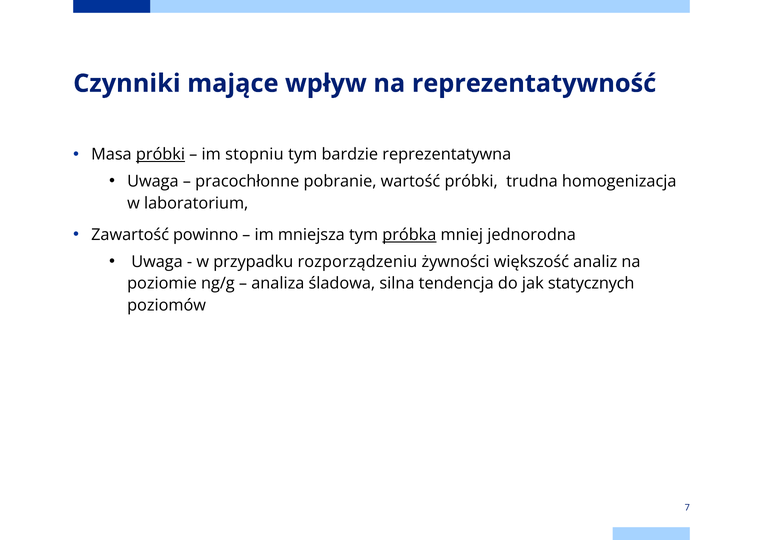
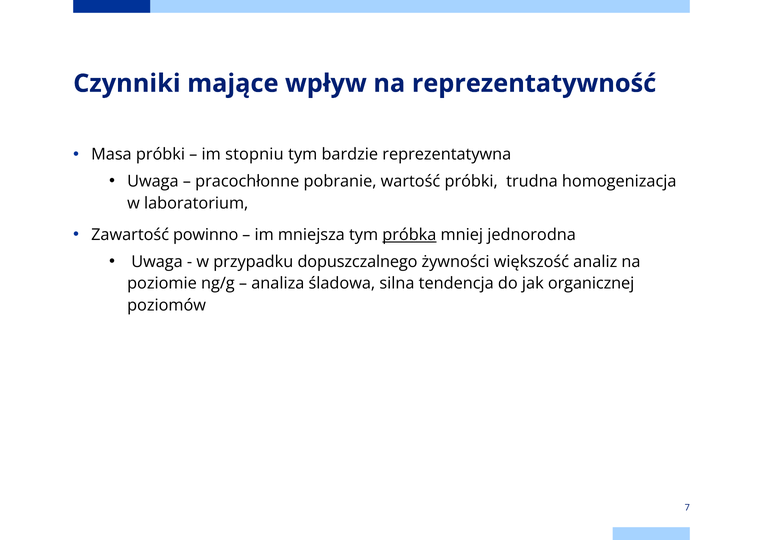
próbki underline: present -> none (160, 154)
rozporządzeniu: rozporządzeniu -> dopuszczalnego (358, 261)
statycznych: statycznych -> organicznej (591, 283)
